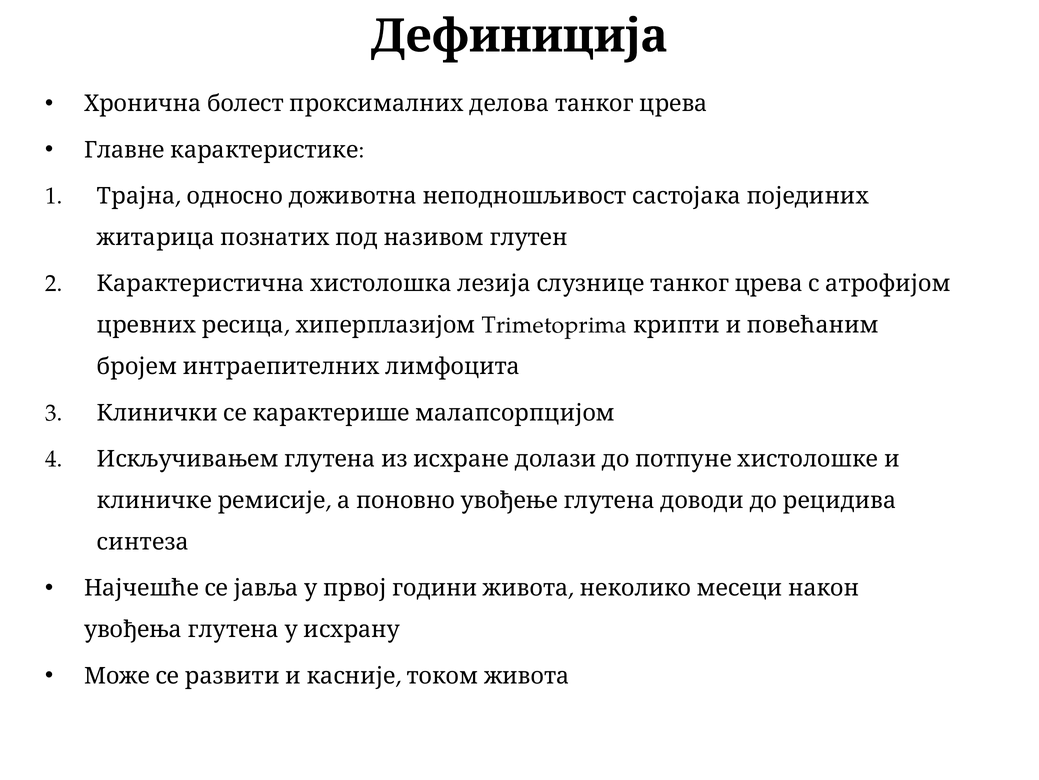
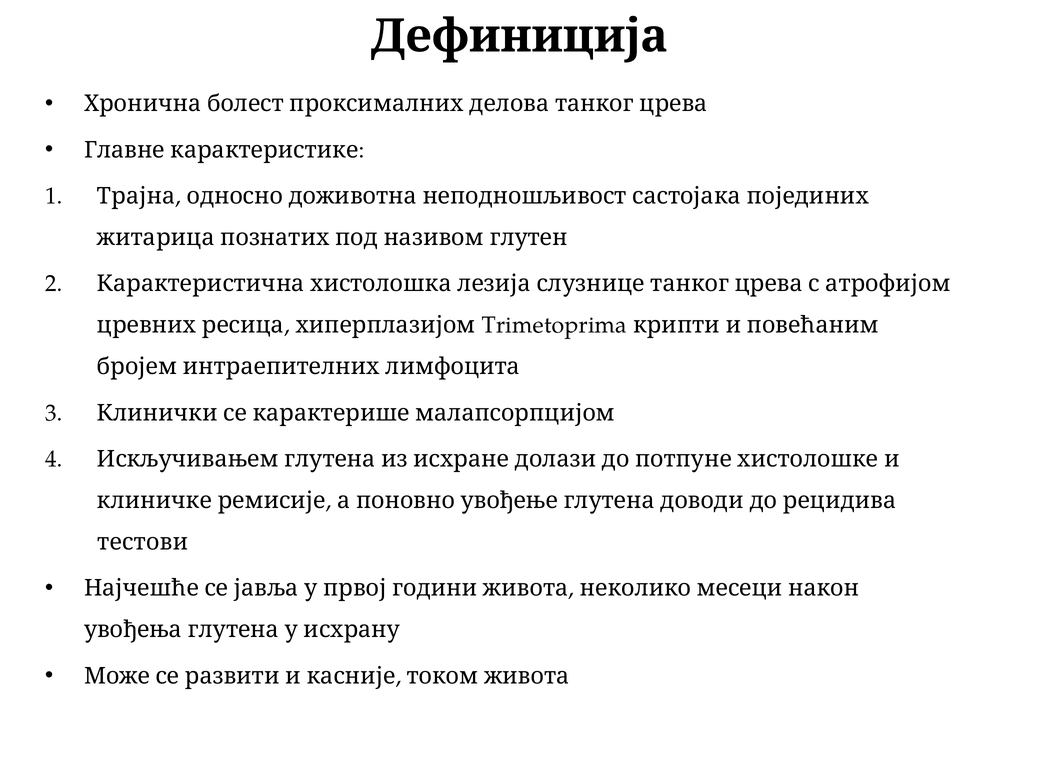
синтеза: синтеза -> тестови (143, 542)
